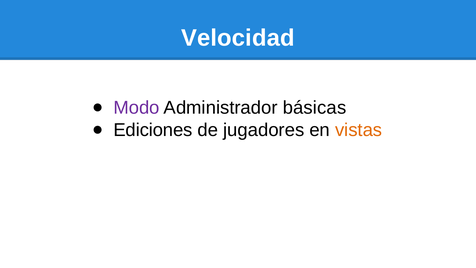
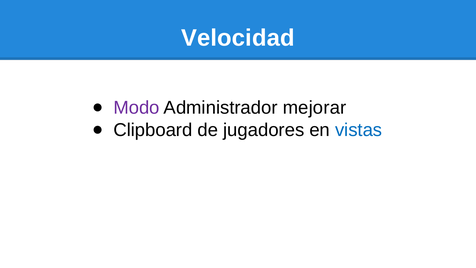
básicas: básicas -> mejorar (314, 108)
Ediciones: Ediciones -> Clipboard (153, 130)
vistas colour: orange -> blue (359, 130)
